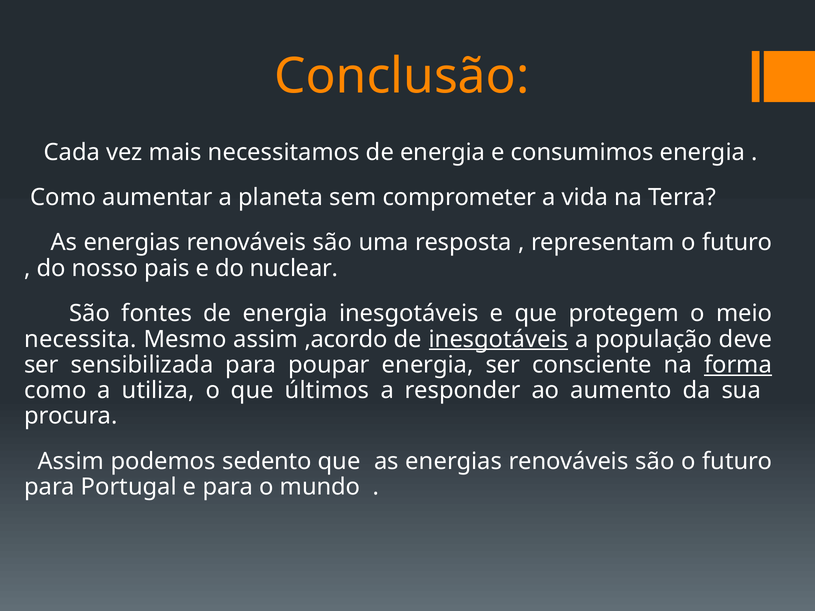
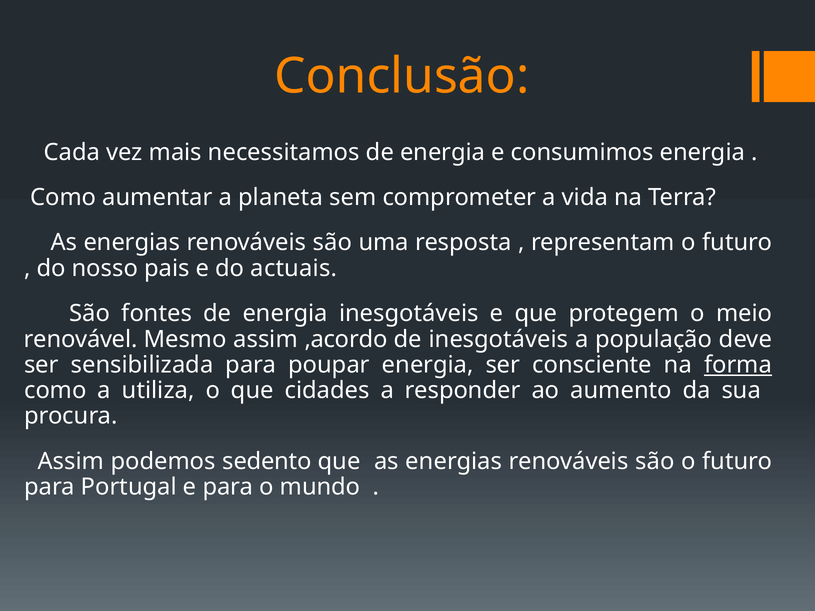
nuclear: nuclear -> actuais (294, 268)
necessita: necessita -> renovável (81, 339)
inesgotáveis underline: present -> none (498, 339)
últimos: últimos -> cidades (327, 391)
